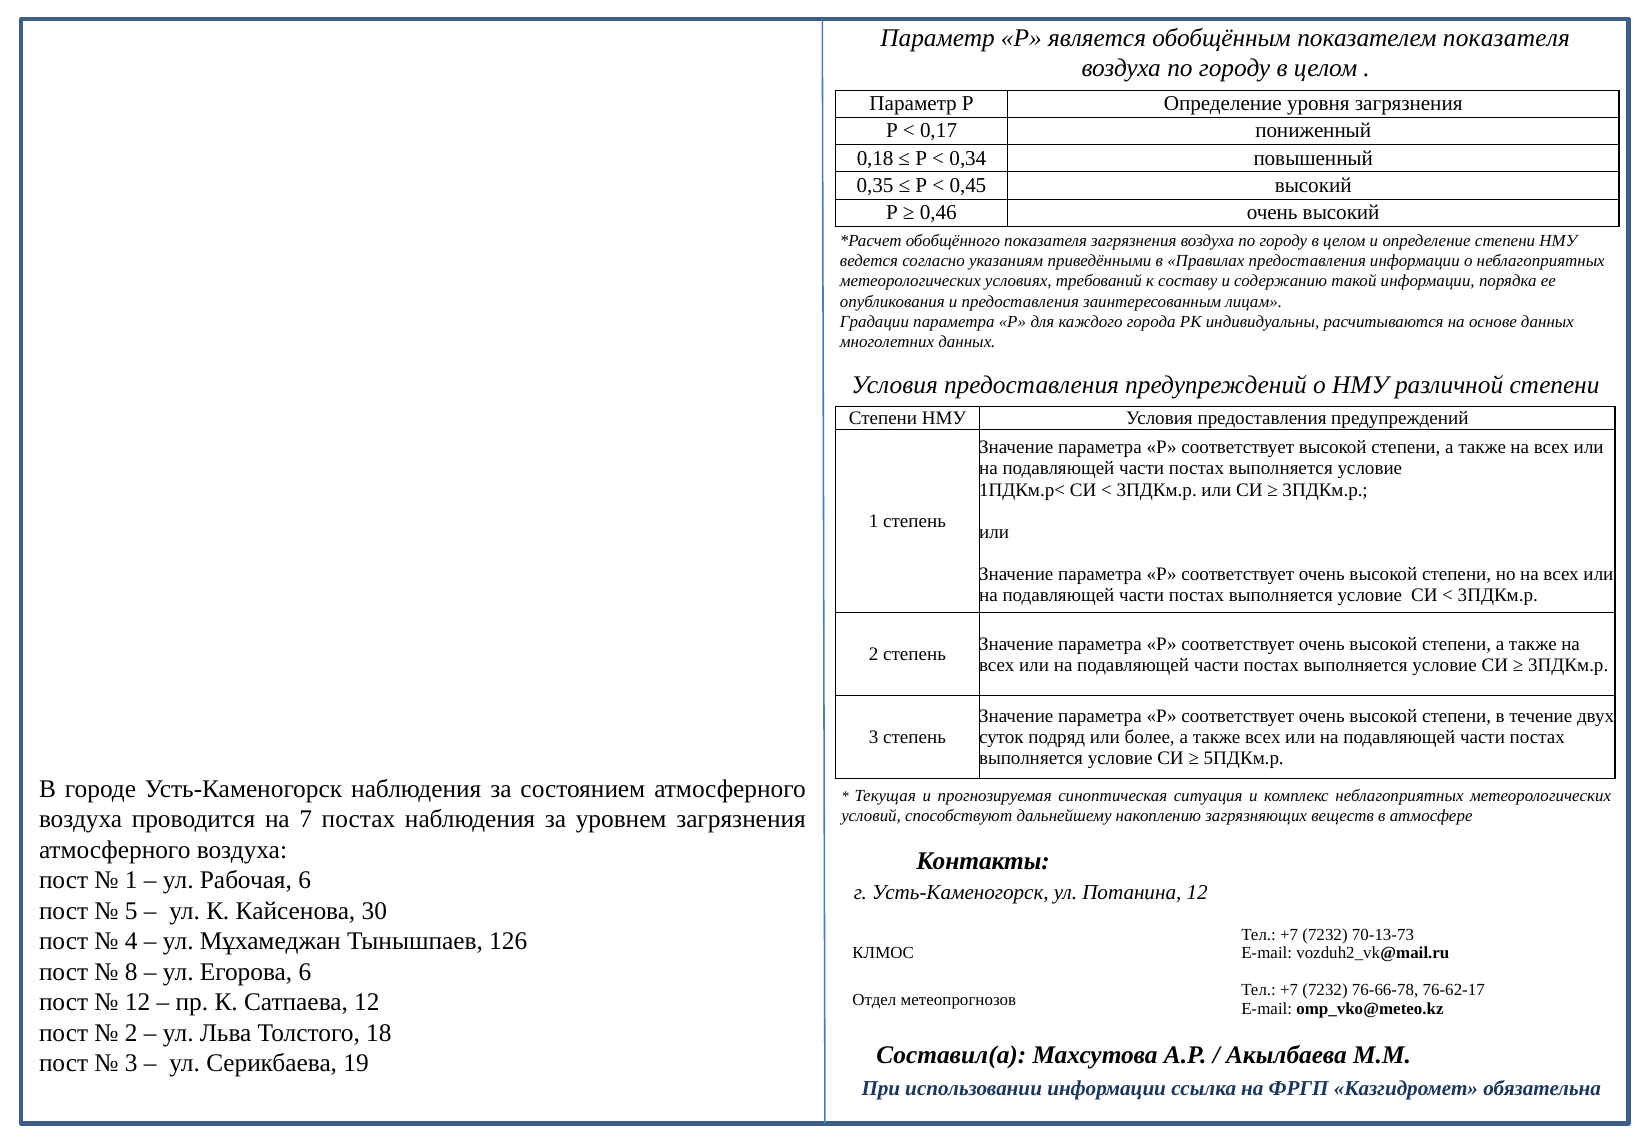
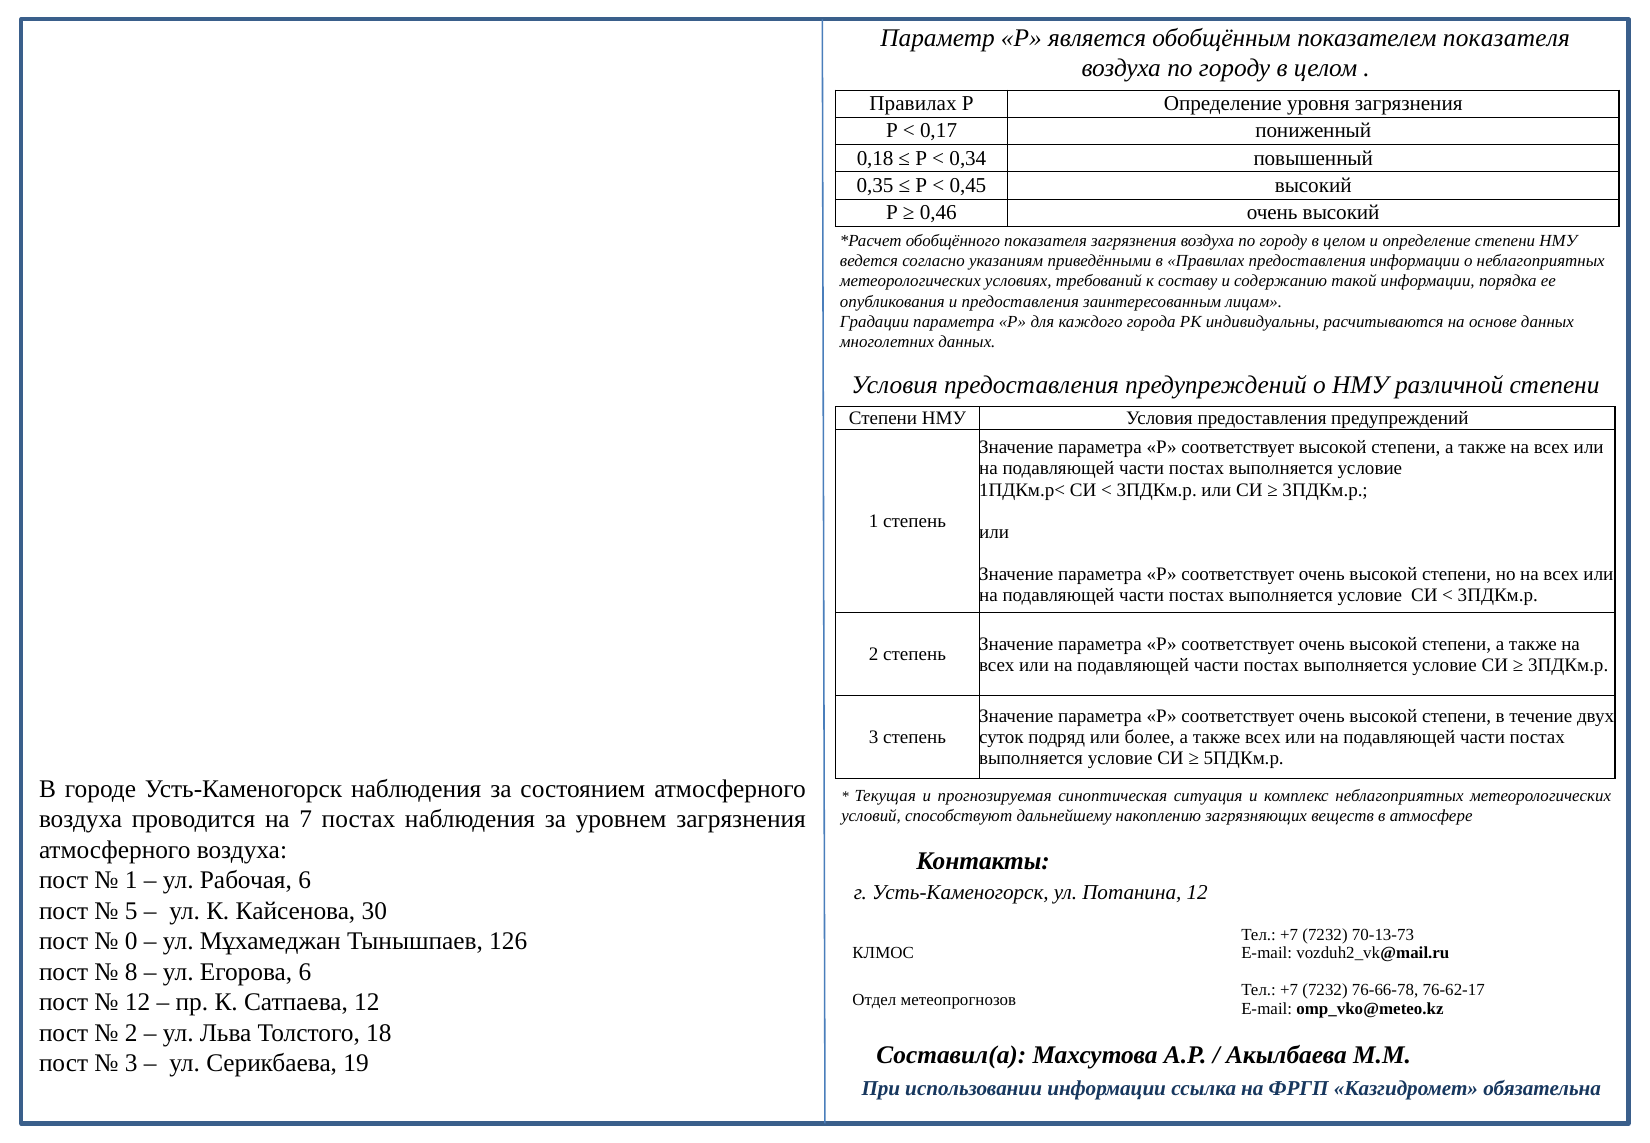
Параметр: Параметр -> Правилах (913, 103)
4: 4 -> 0 (131, 941)
